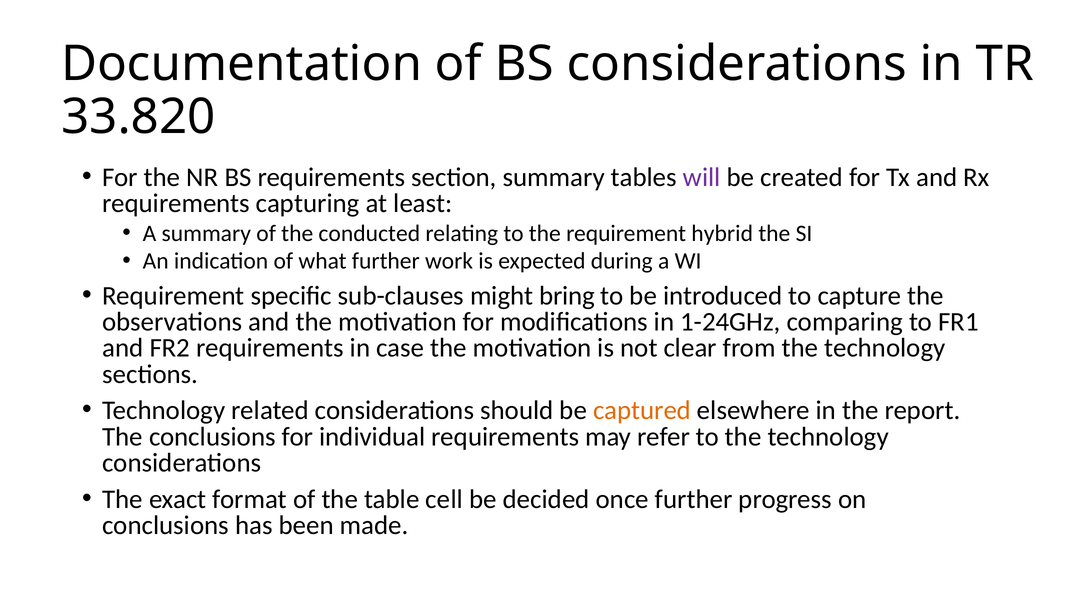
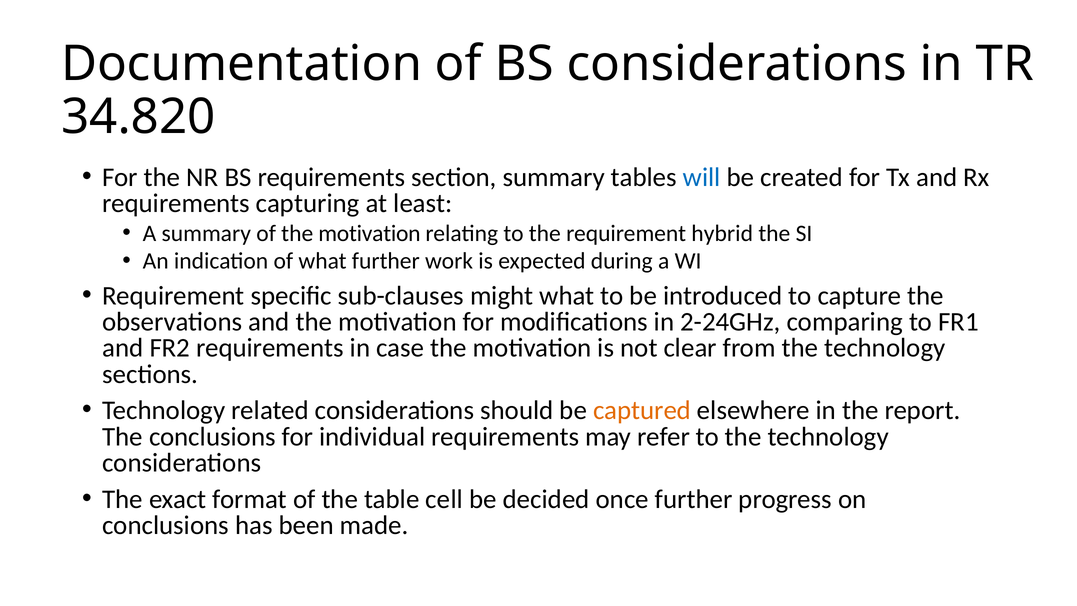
33.820: 33.820 -> 34.820 (138, 117)
will colour: purple -> blue (702, 177)
of the conducted: conducted -> motivation (369, 233)
might bring: bring -> what (567, 296)
1-24GHz: 1-24GHz -> 2-24GHz (730, 322)
